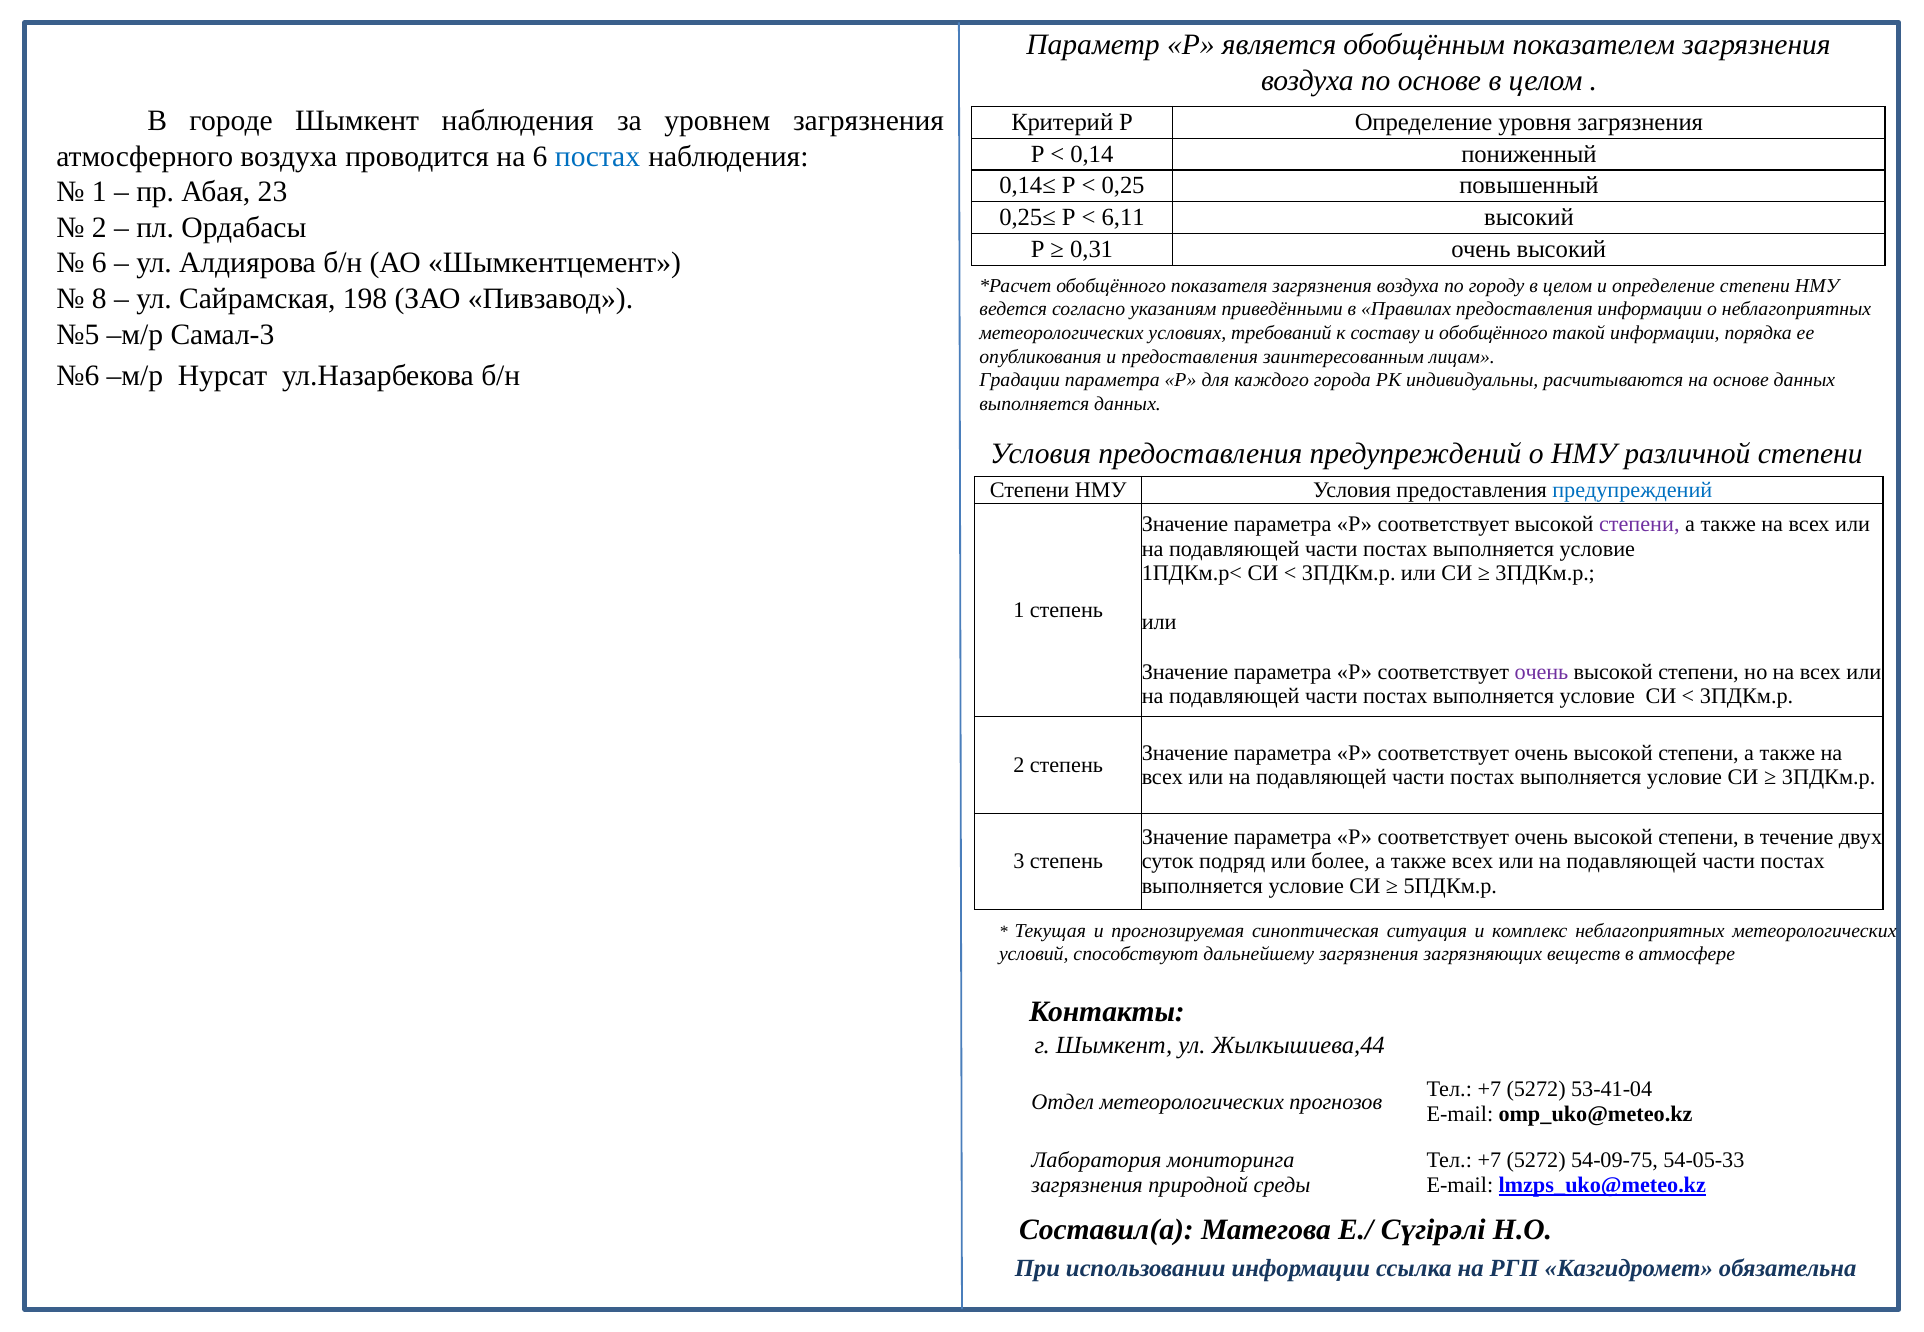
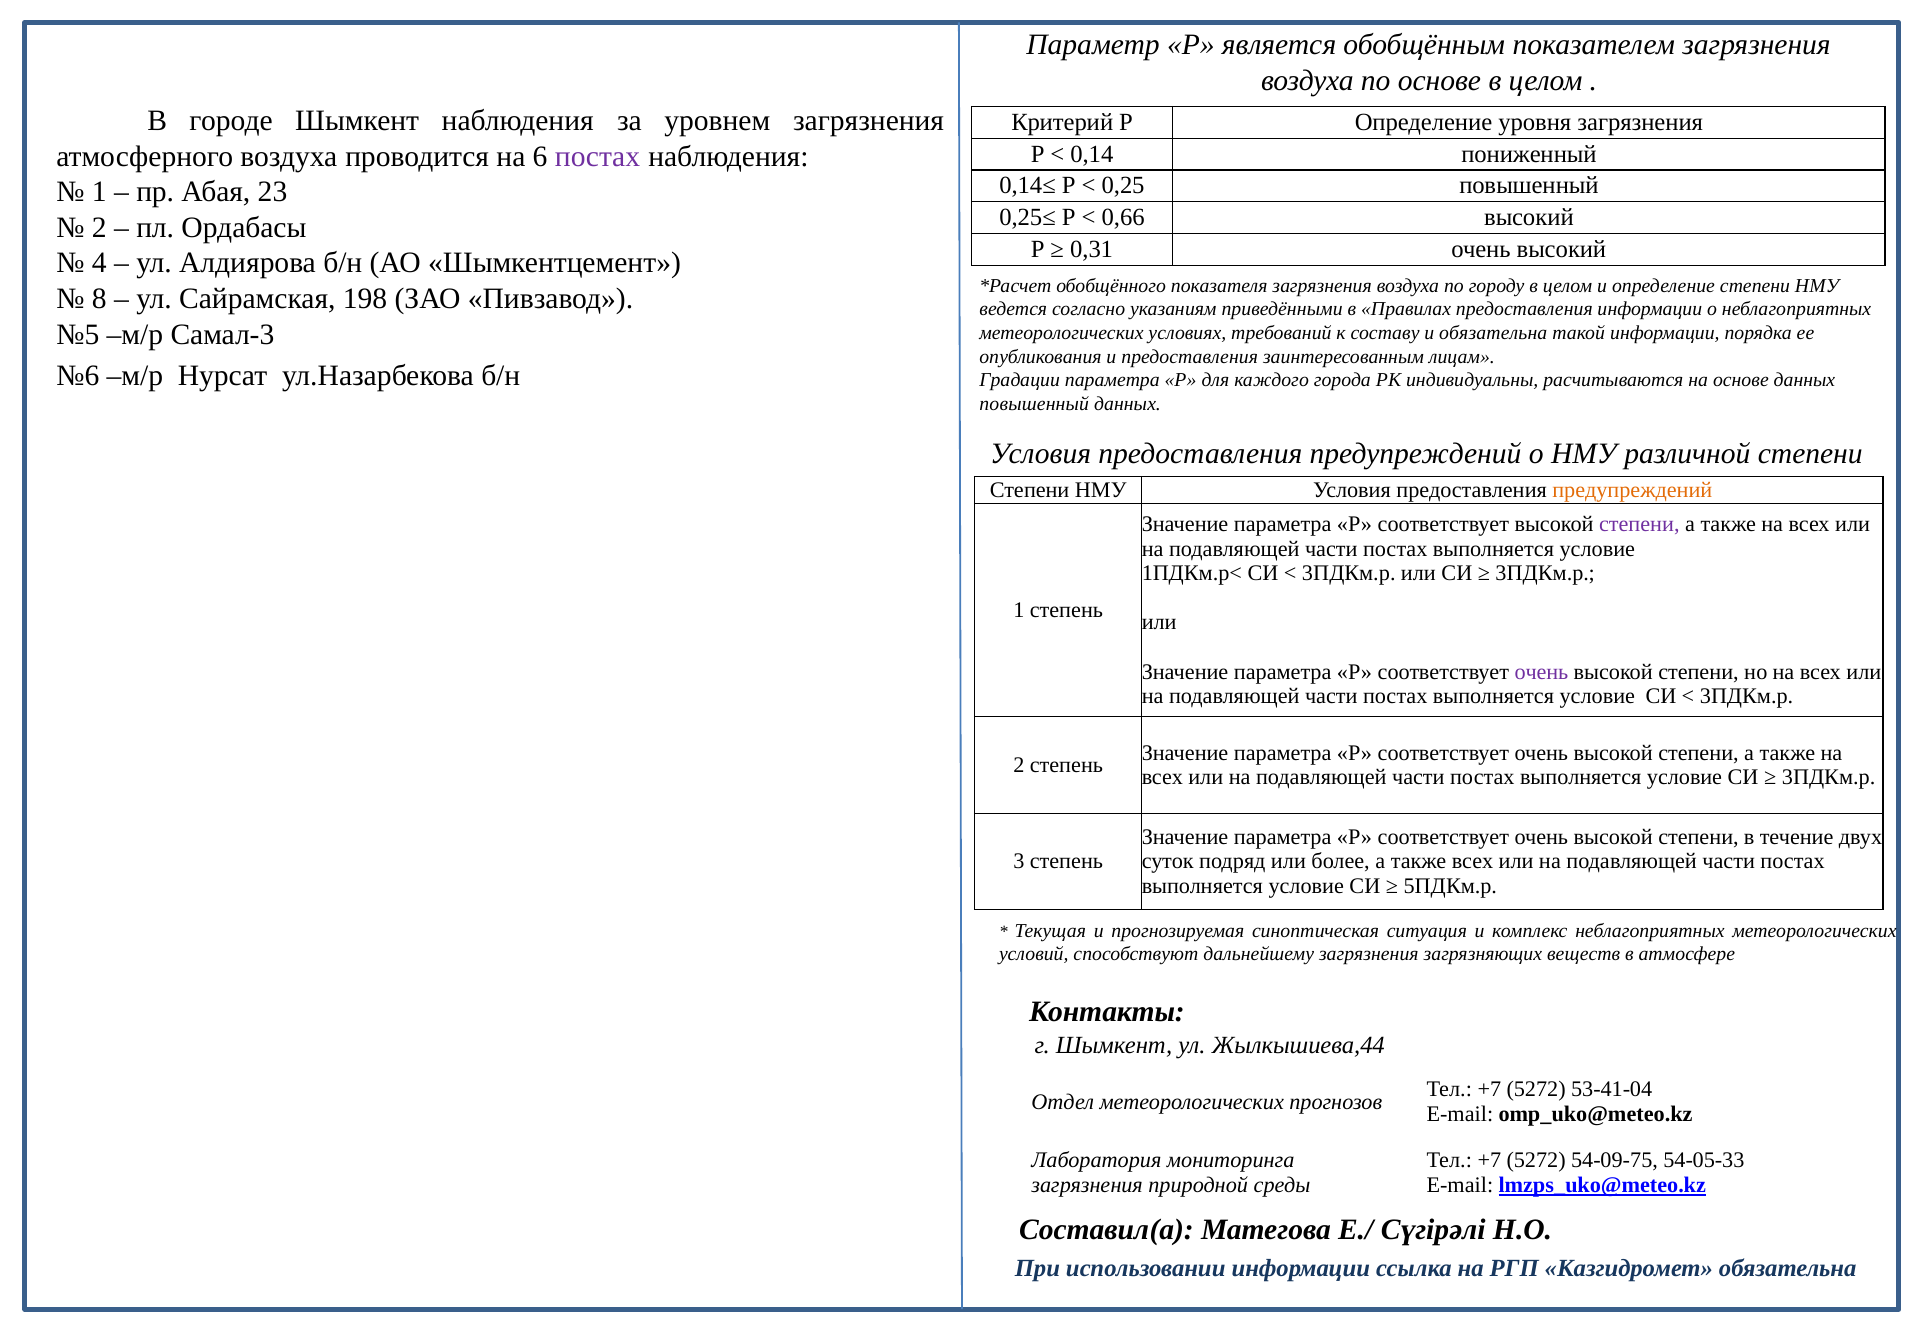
постах colour: blue -> purple (598, 157)
6,11: 6,11 -> 0,66 (1123, 217)
6: 6 -> 4 (99, 263)
и обобщённого: обобщённого -> обязательна (1493, 333)
выполняется: выполняется -> повышенный (1034, 404)
предупреждений colour: blue -> orange (1632, 490)
